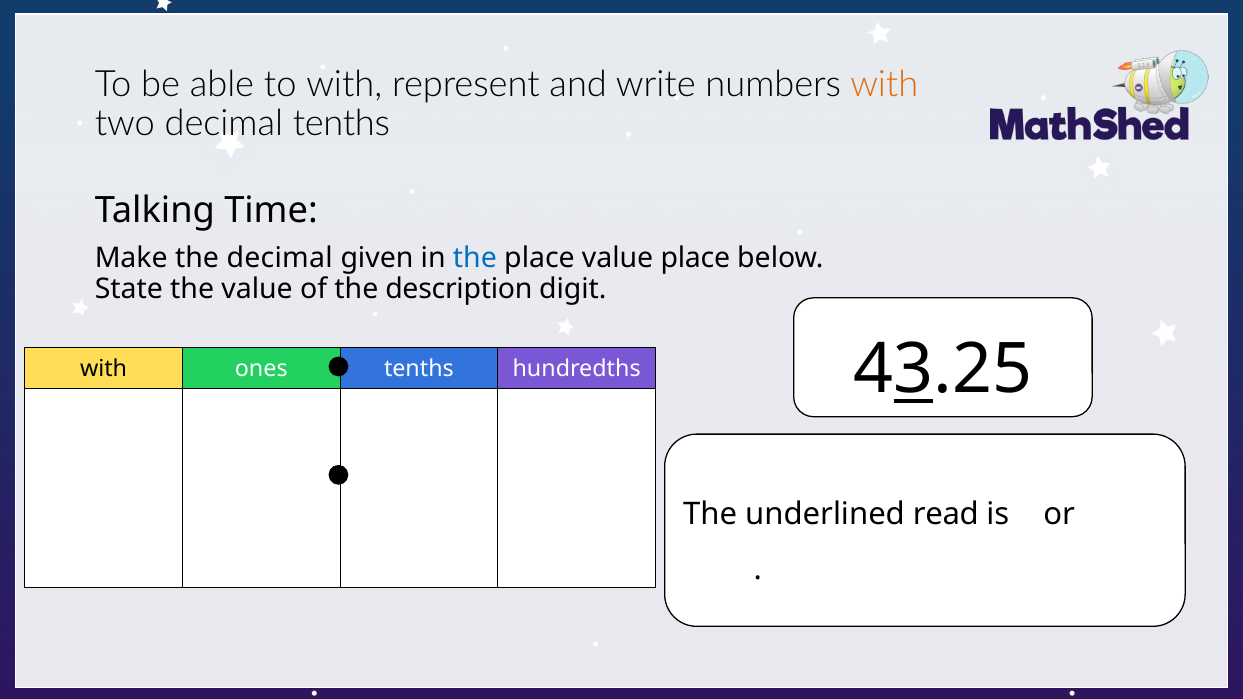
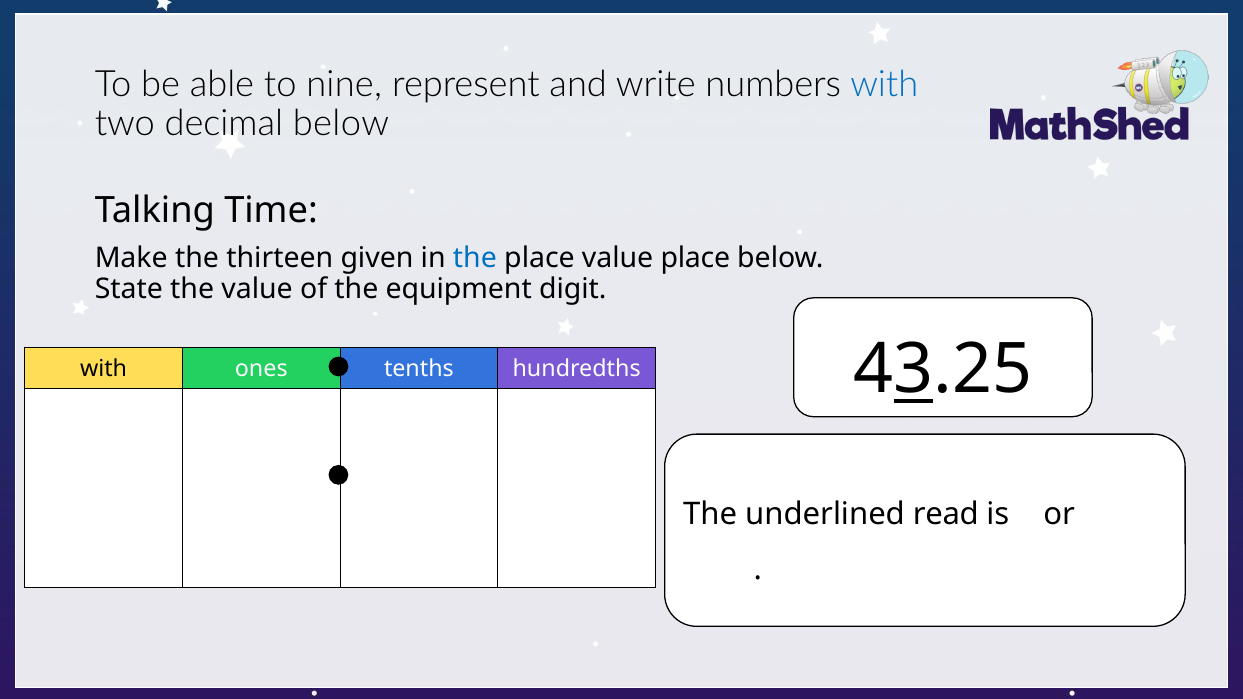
to with: with -> nine (344, 85)
with colour: orange -> blue (884, 85)
decimal tenths: tenths -> below (341, 124)
the decimal: decimal -> thirteen (280, 258)
description: description -> equipment (459, 289)
